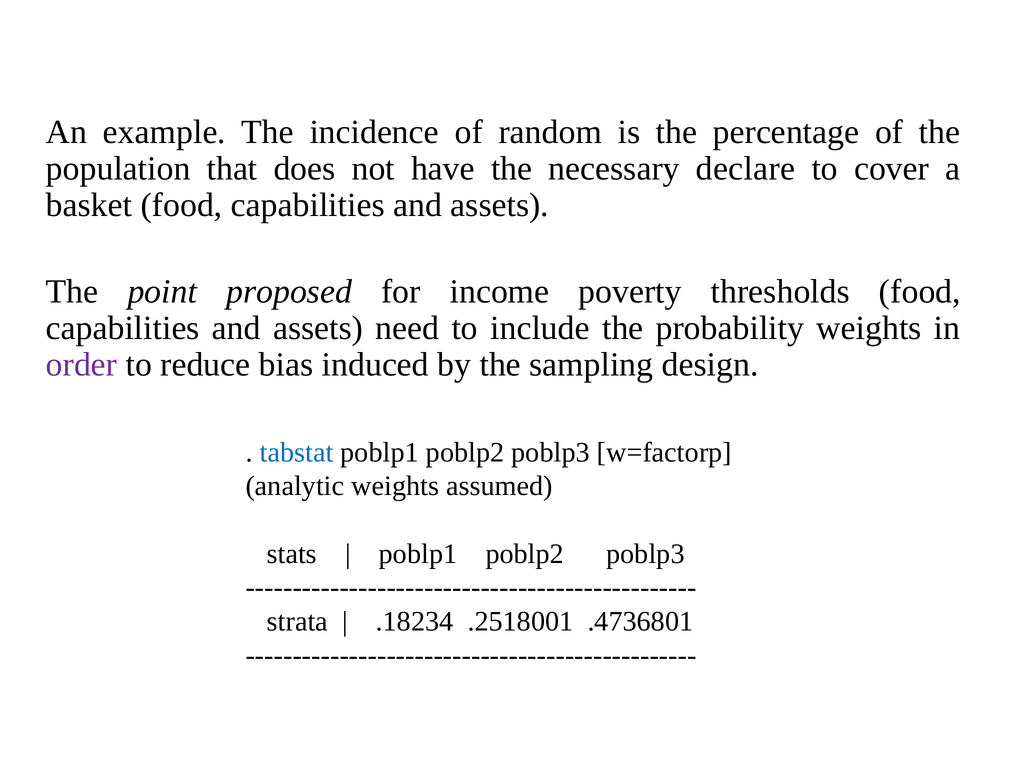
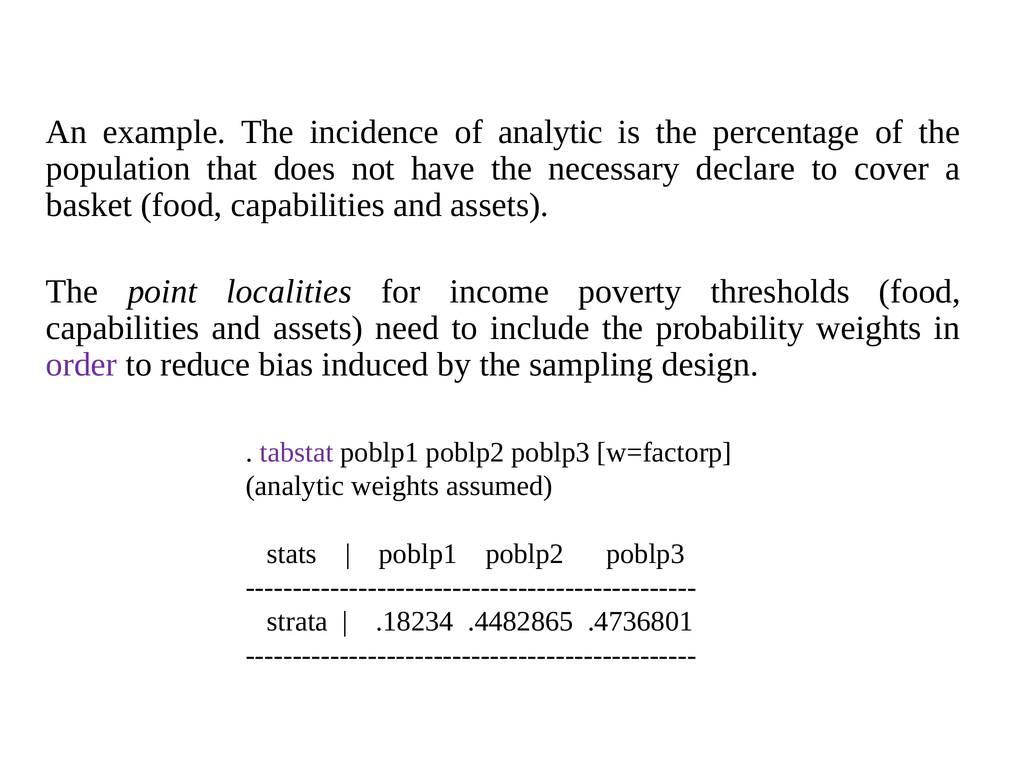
of random: random -> analytic (550, 132)
proposed: proposed -> localities (289, 291)
tabstat colour: blue -> purple (297, 452)
.2518001: .2518001 -> .4482865 (520, 622)
